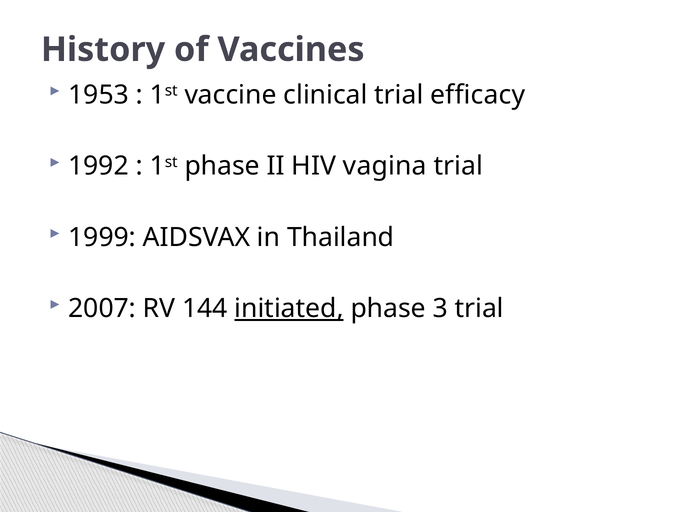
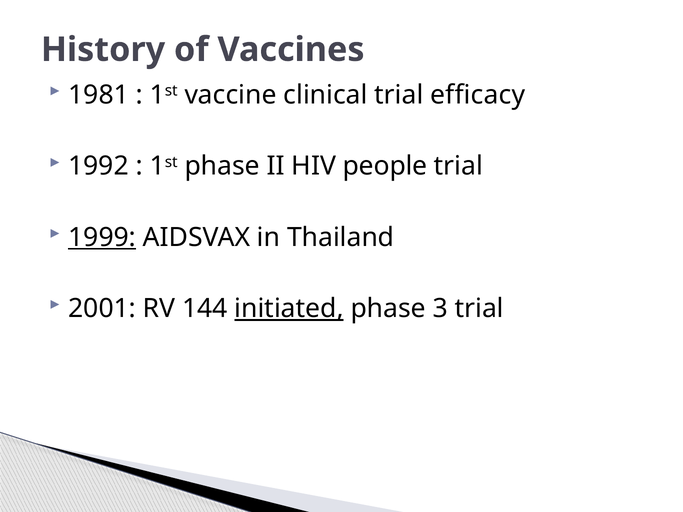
1953: 1953 -> 1981 (99, 95)
vagina: vagina -> people (385, 166)
1999 underline: none -> present (102, 238)
2007: 2007 -> 2001 (102, 309)
